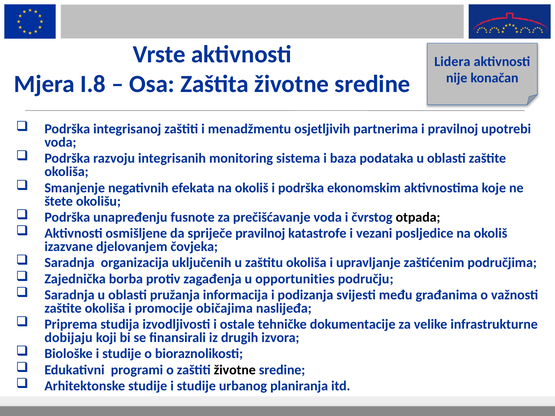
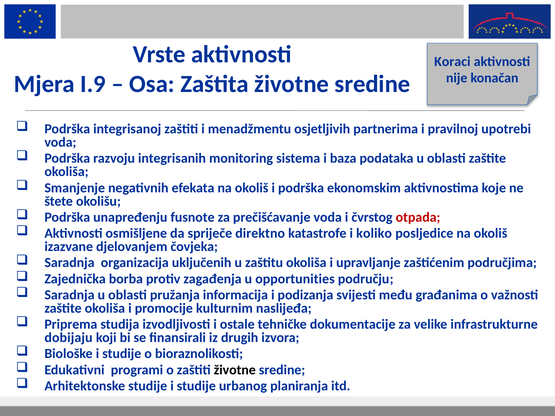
Lidera: Lidera -> Koraci (452, 61)
I.8: I.8 -> I.9 (93, 84)
otpada colour: black -> red (418, 217)
spriječe pravilnoj: pravilnoj -> direktno (260, 233)
vezani: vezani -> koliko (374, 233)
običajima: običajima -> kulturnim (224, 308)
